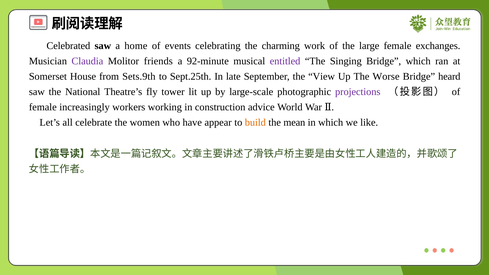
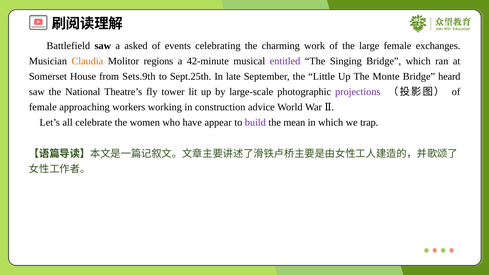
Celebrated: Celebrated -> Battlefield (68, 46)
home: home -> asked (136, 46)
Claudia colour: purple -> orange (87, 61)
friends: friends -> regions (158, 61)
92-minute: 92-minute -> 42-minute (208, 61)
View: View -> Little (322, 77)
Worse: Worse -> Monte (386, 77)
increasingly: increasingly -> approaching (85, 107)
build colour: orange -> purple (255, 122)
like: like -> trap (369, 122)
